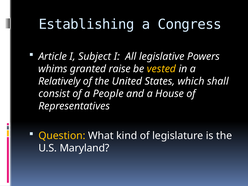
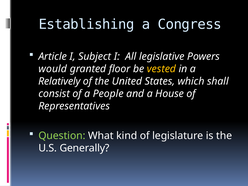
whims: whims -> would (53, 69)
raise: raise -> floor (120, 69)
Question colour: yellow -> light green (62, 136)
Maryland: Maryland -> Generally (85, 148)
